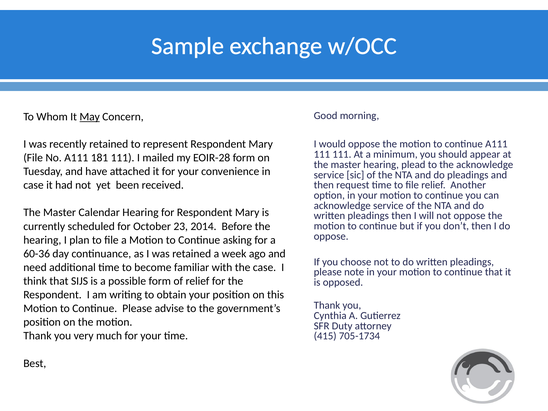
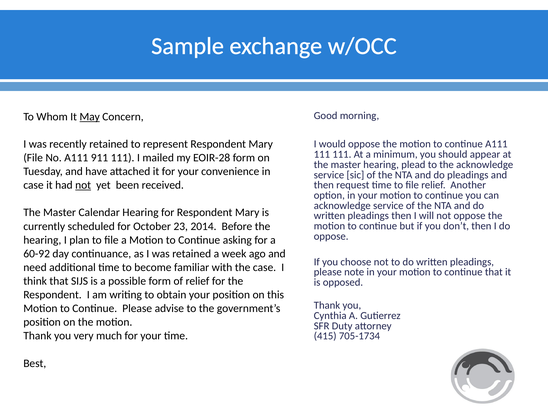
181: 181 -> 911 (99, 158)
not underline: none -> present (83, 185)
60-36: 60-36 -> 60-92 (37, 254)
